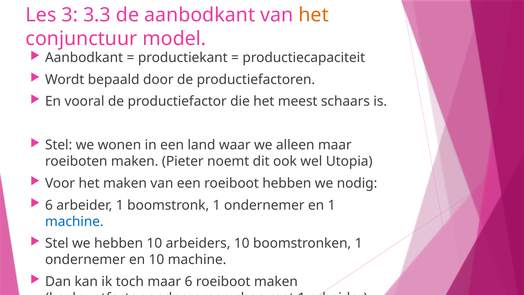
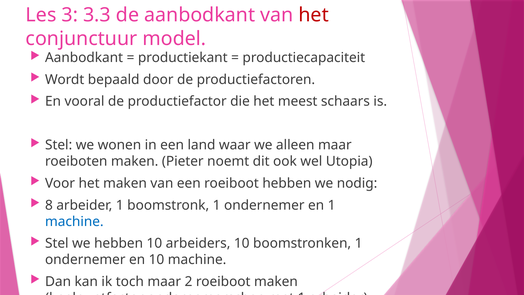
het colour: orange -> red (314, 15)
6: 6 -> 8 (49, 205)
maar 6: 6 -> 2 (189, 281)
